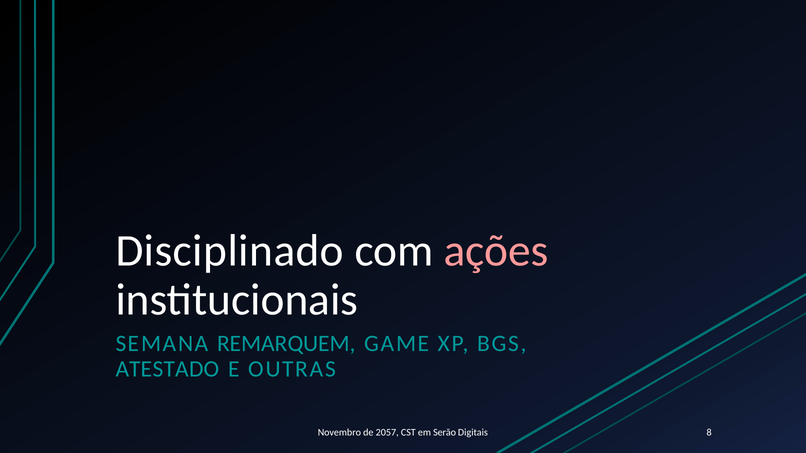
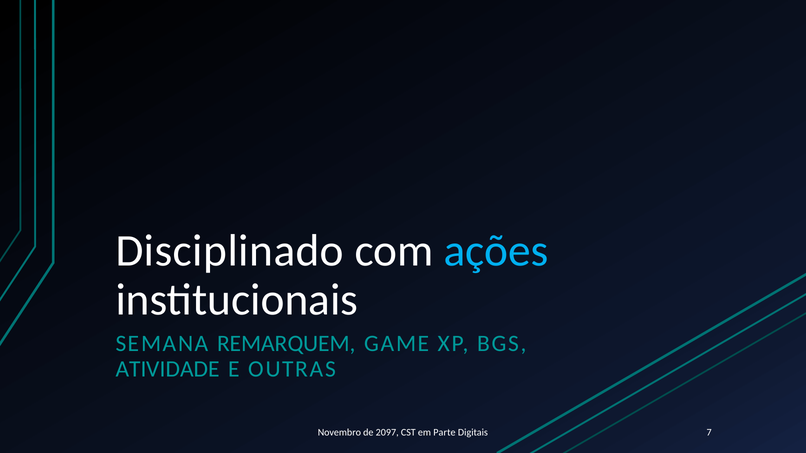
ações colour: pink -> light blue (496, 251)
ATESTADO: ATESTADO -> ATIVIDADE (168, 369)
2057: 2057 -> 2097 (387, 433)
Serão: Serão -> Parte (444, 433)
8: 8 -> 7 (709, 433)
